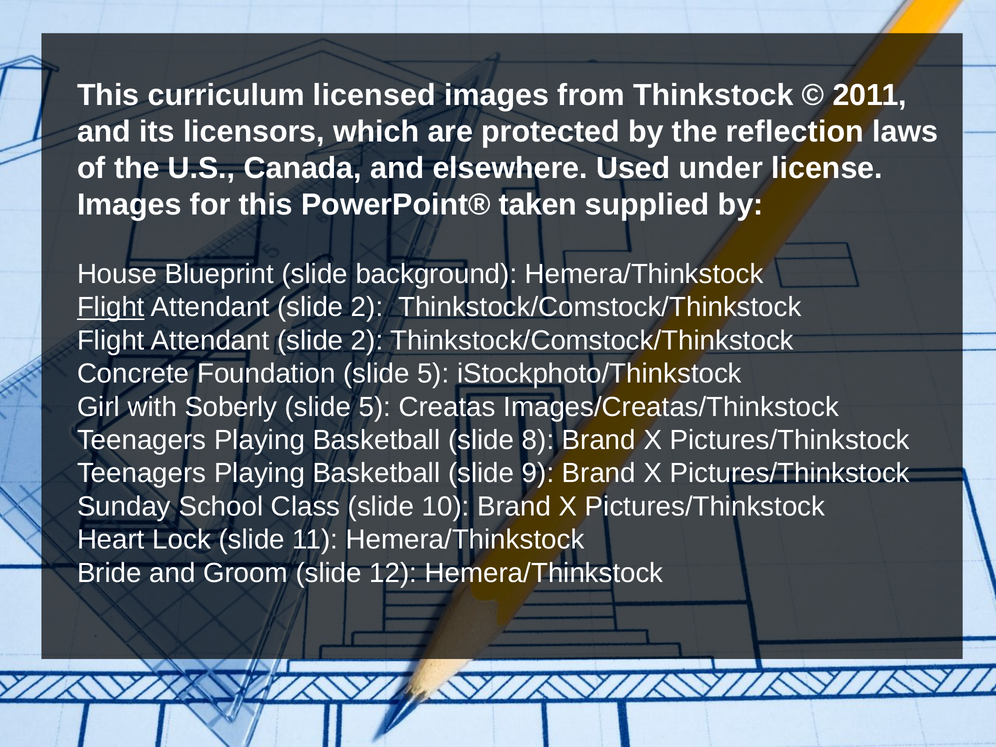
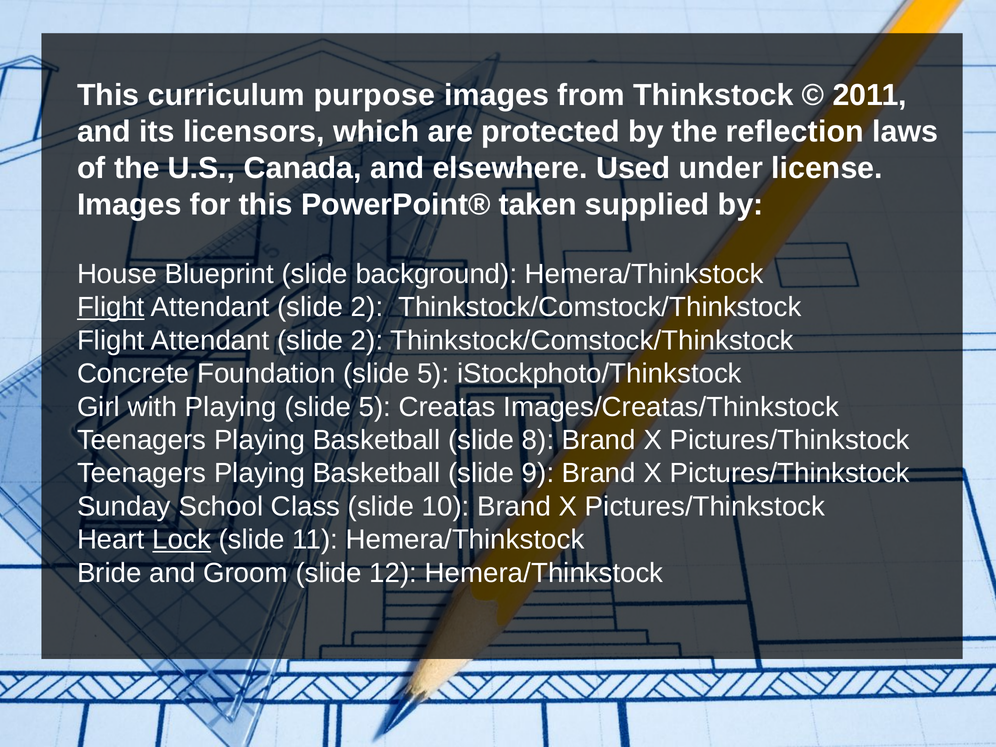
licensed: licensed -> purpose (374, 95)
with Soberly: Soberly -> Playing (231, 407)
Lock underline: none -> present (182, 540)
